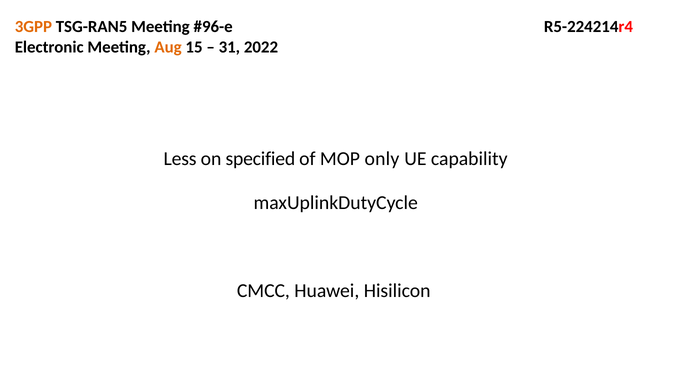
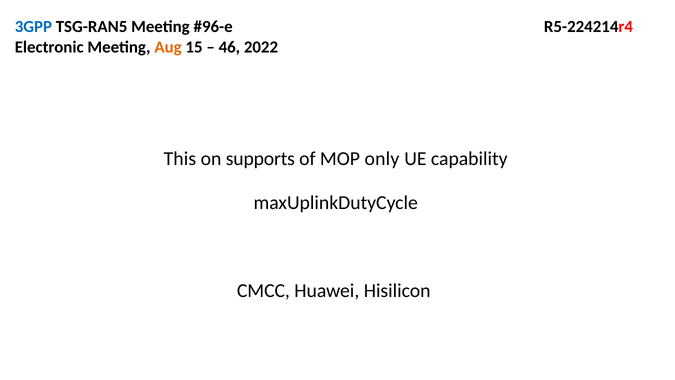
3GPP colour: orange -> blue (33, 27)
31: 31 -> 46 (229, 47)
Less: Less -> This (180, 159)
specified: specified -> supports (260, 159)
